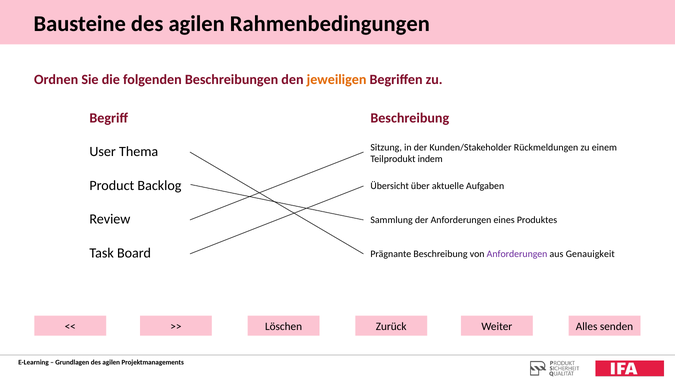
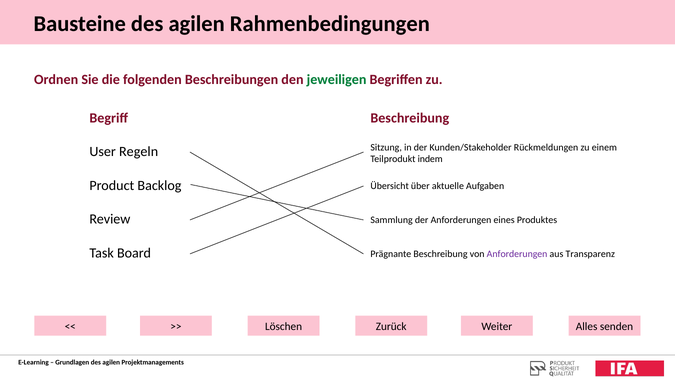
jeweiligen colour: orange -> green (337, 80)
Thema: Thema -> Regeln (139, 152)
Genauigkeit: Genauigkeit -> Transparenz (590, 254)
